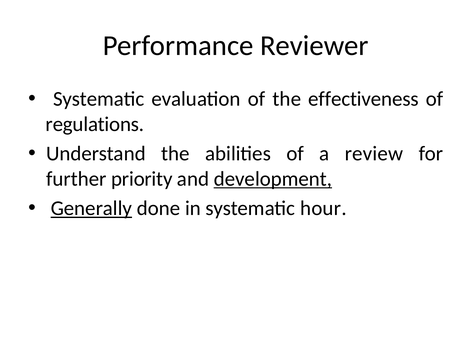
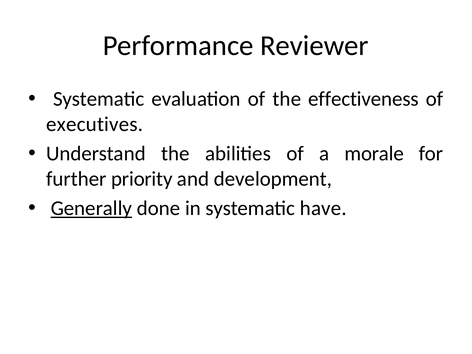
regulations: regulations -> executives (95, 124)
review: review -> morale (374, 154)
development underline: present -> none (273, 179)
hour: hour -> have (323, 208)
